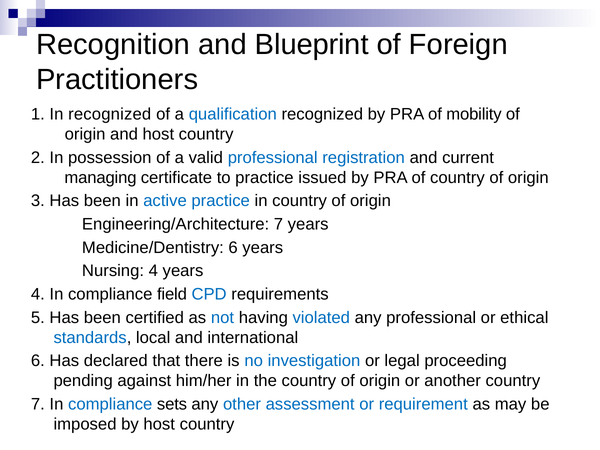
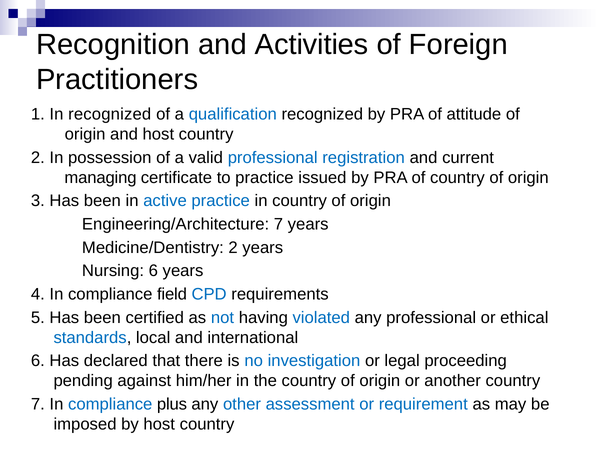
Blueprint: Blueprint -> Activities (312, 45)
mobility: mobility -> attitude (474, 114)
Medicine/Dentistry 6: 6 -> 2 (233, 248)
Nursing 4: 4 -> 6 (153, 271)
sets: sets -> plus (172, 404)
